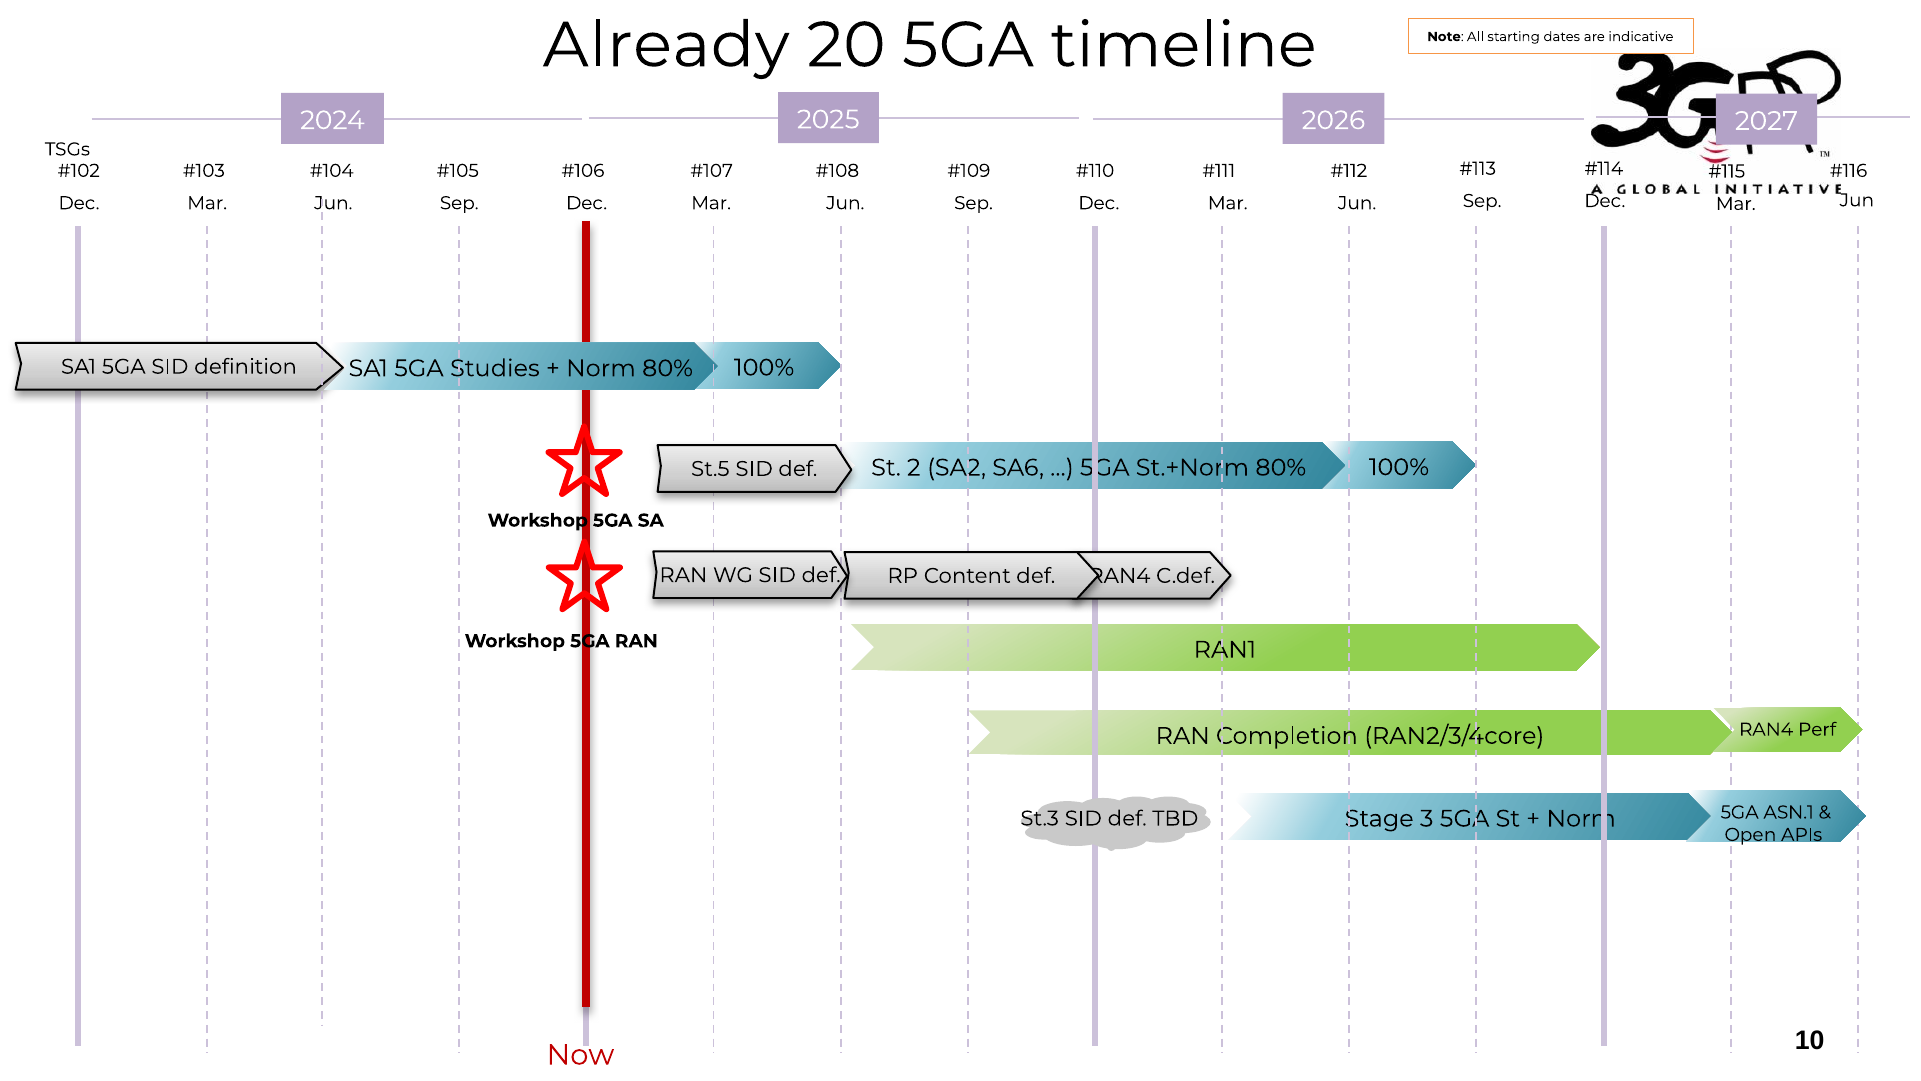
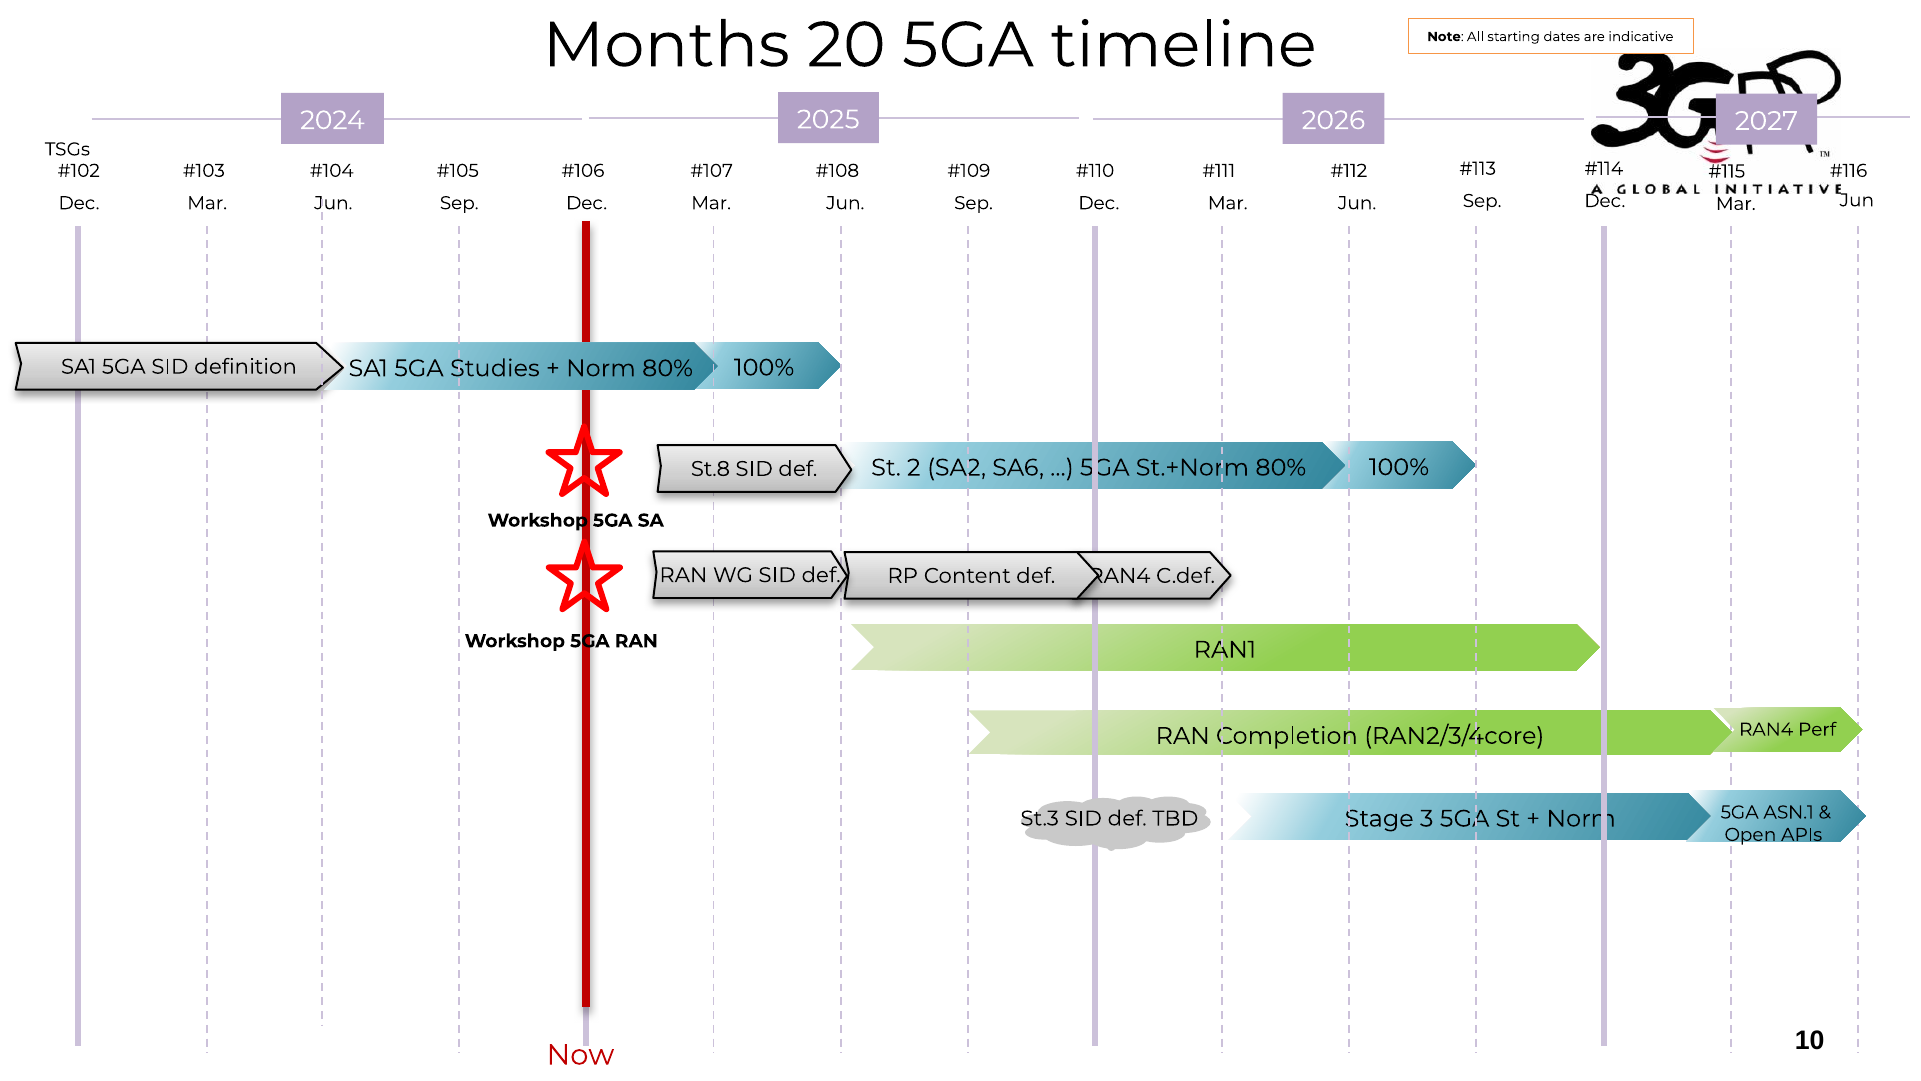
Already: Already -> Months (666, 45)
St.5: St.5 -> St.8 (710, 469)
